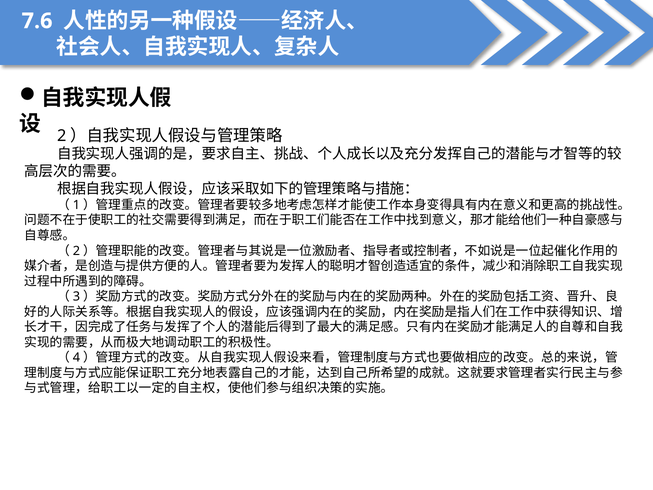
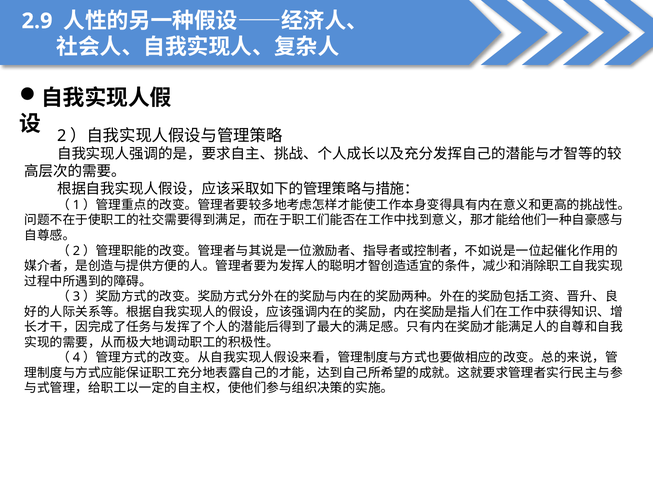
7.6: 7.6 -> 2.9 (37, 21)
